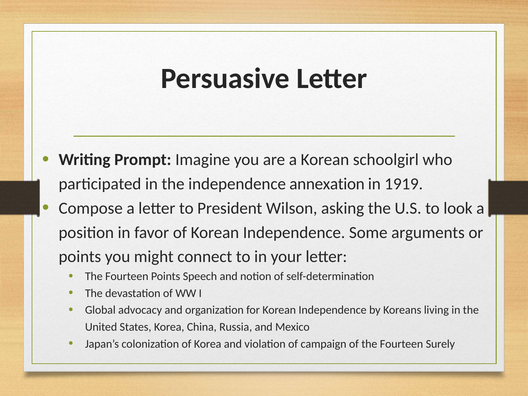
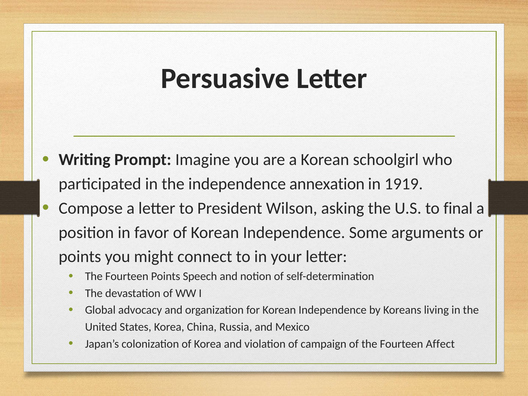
look: look -> final (458, 208)
Surely: Surely -> Affect (440, 344)
